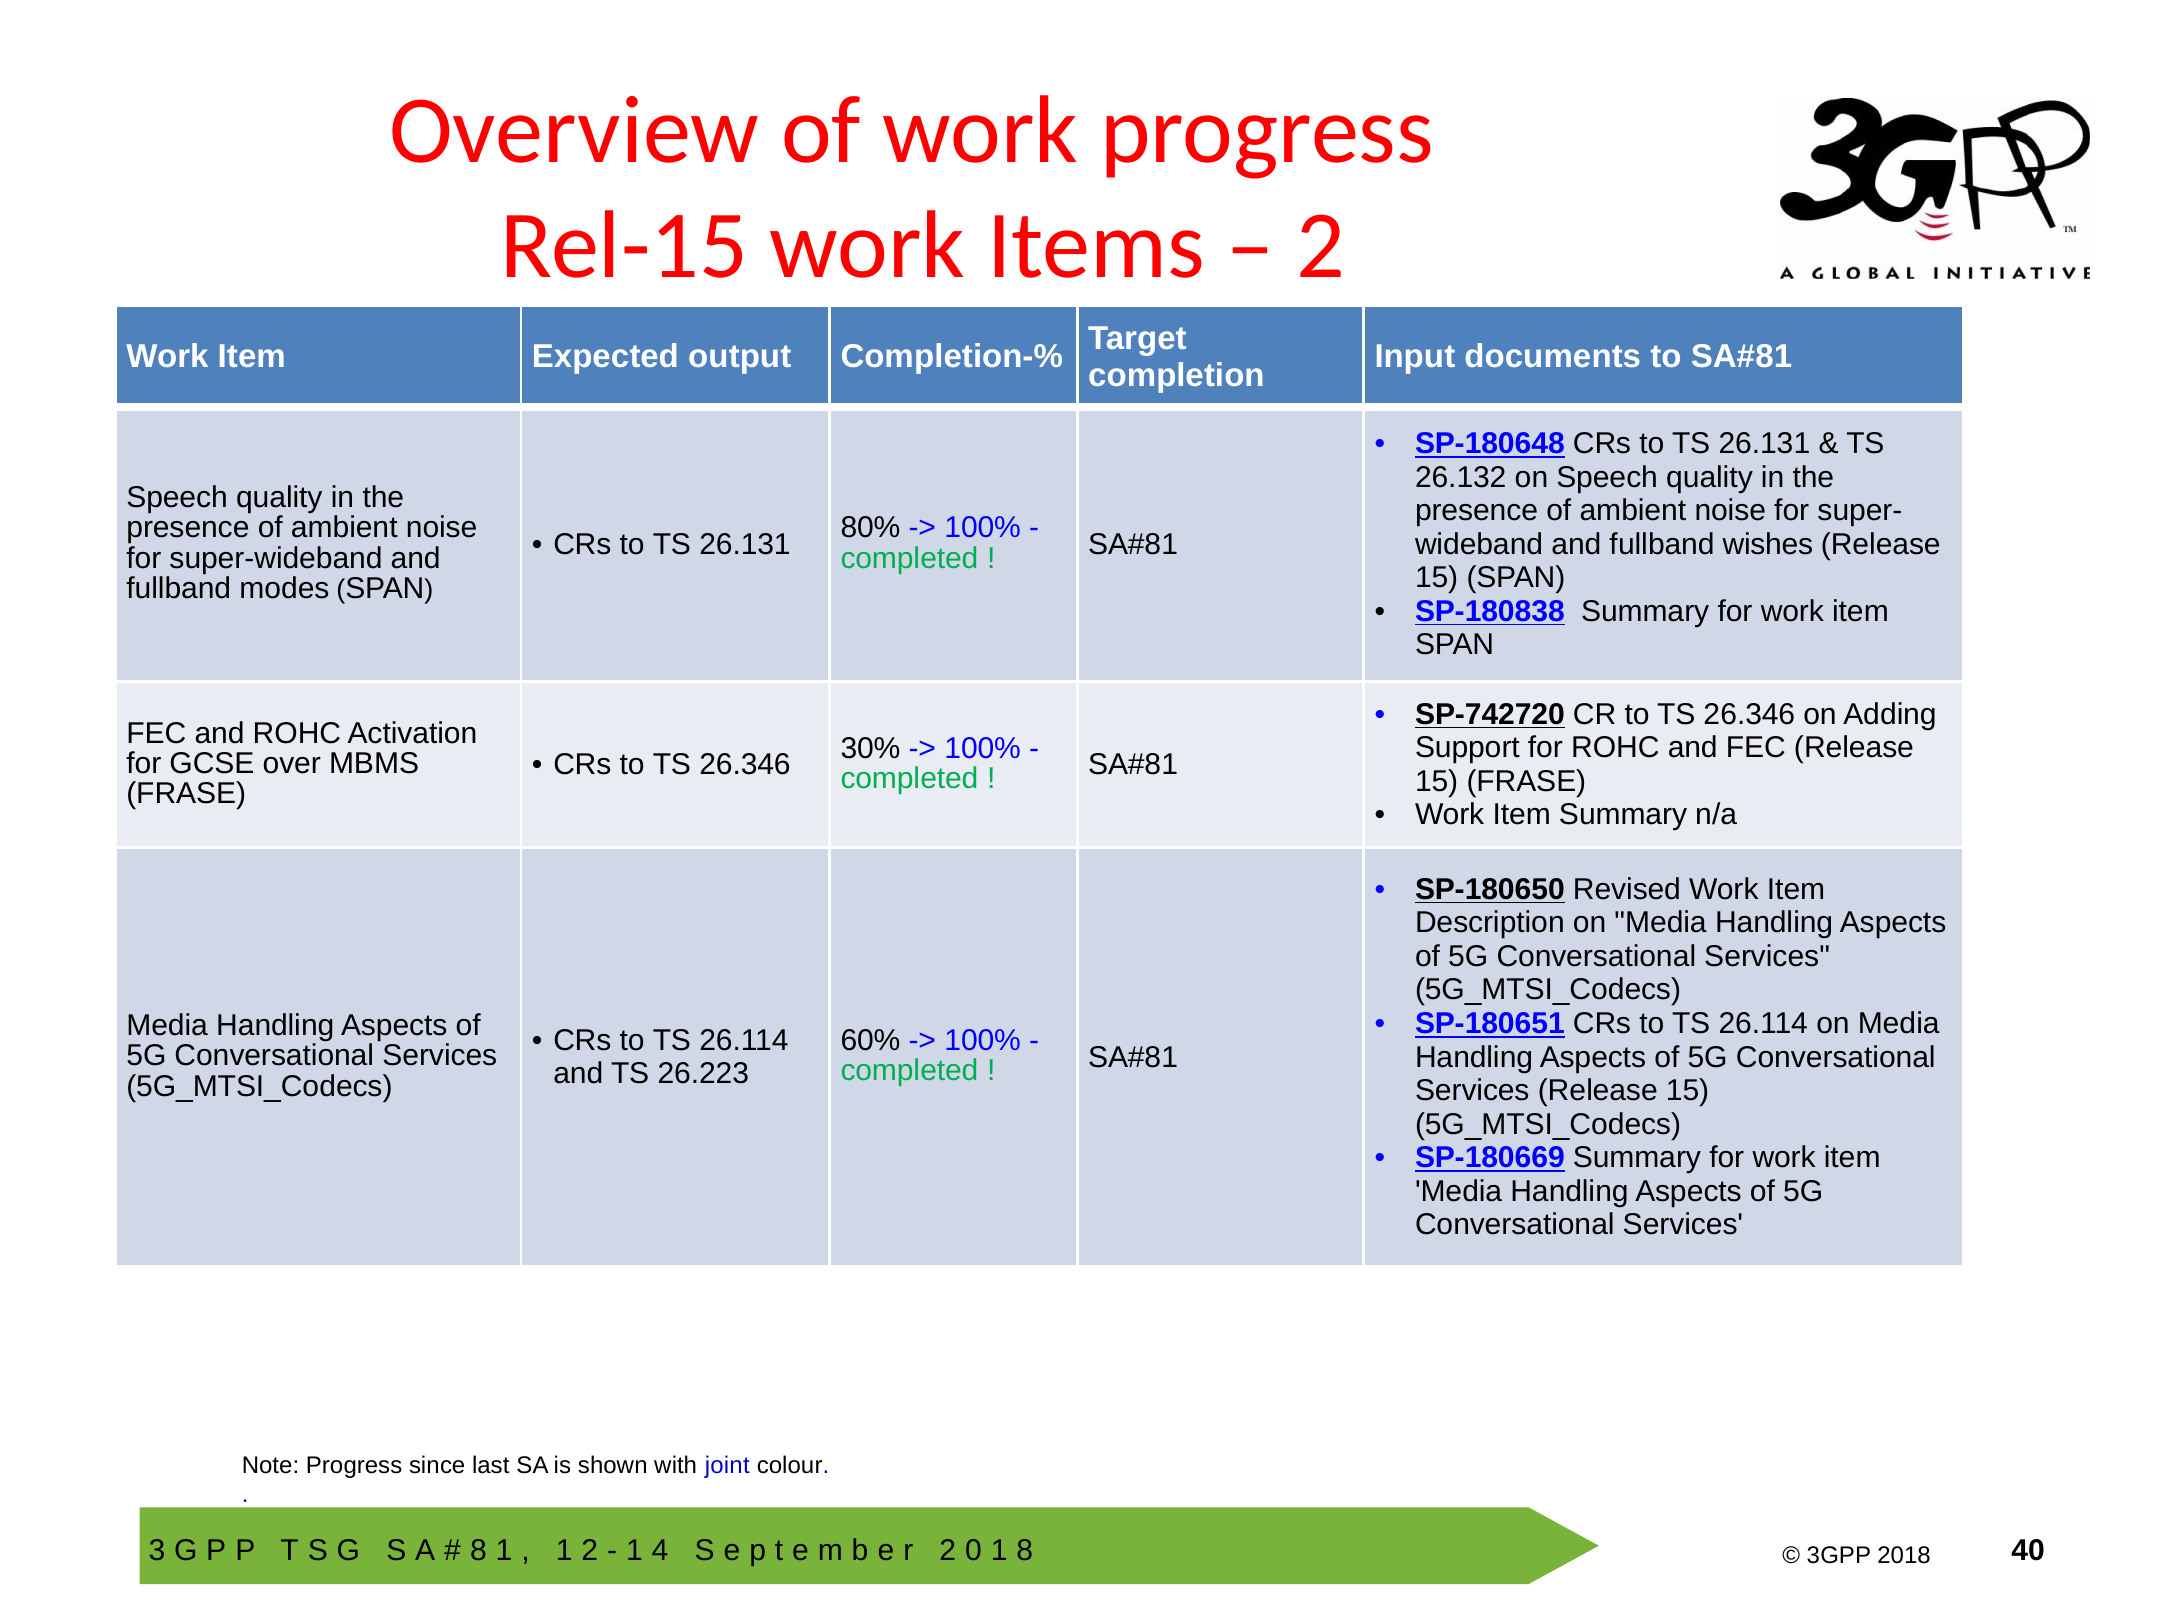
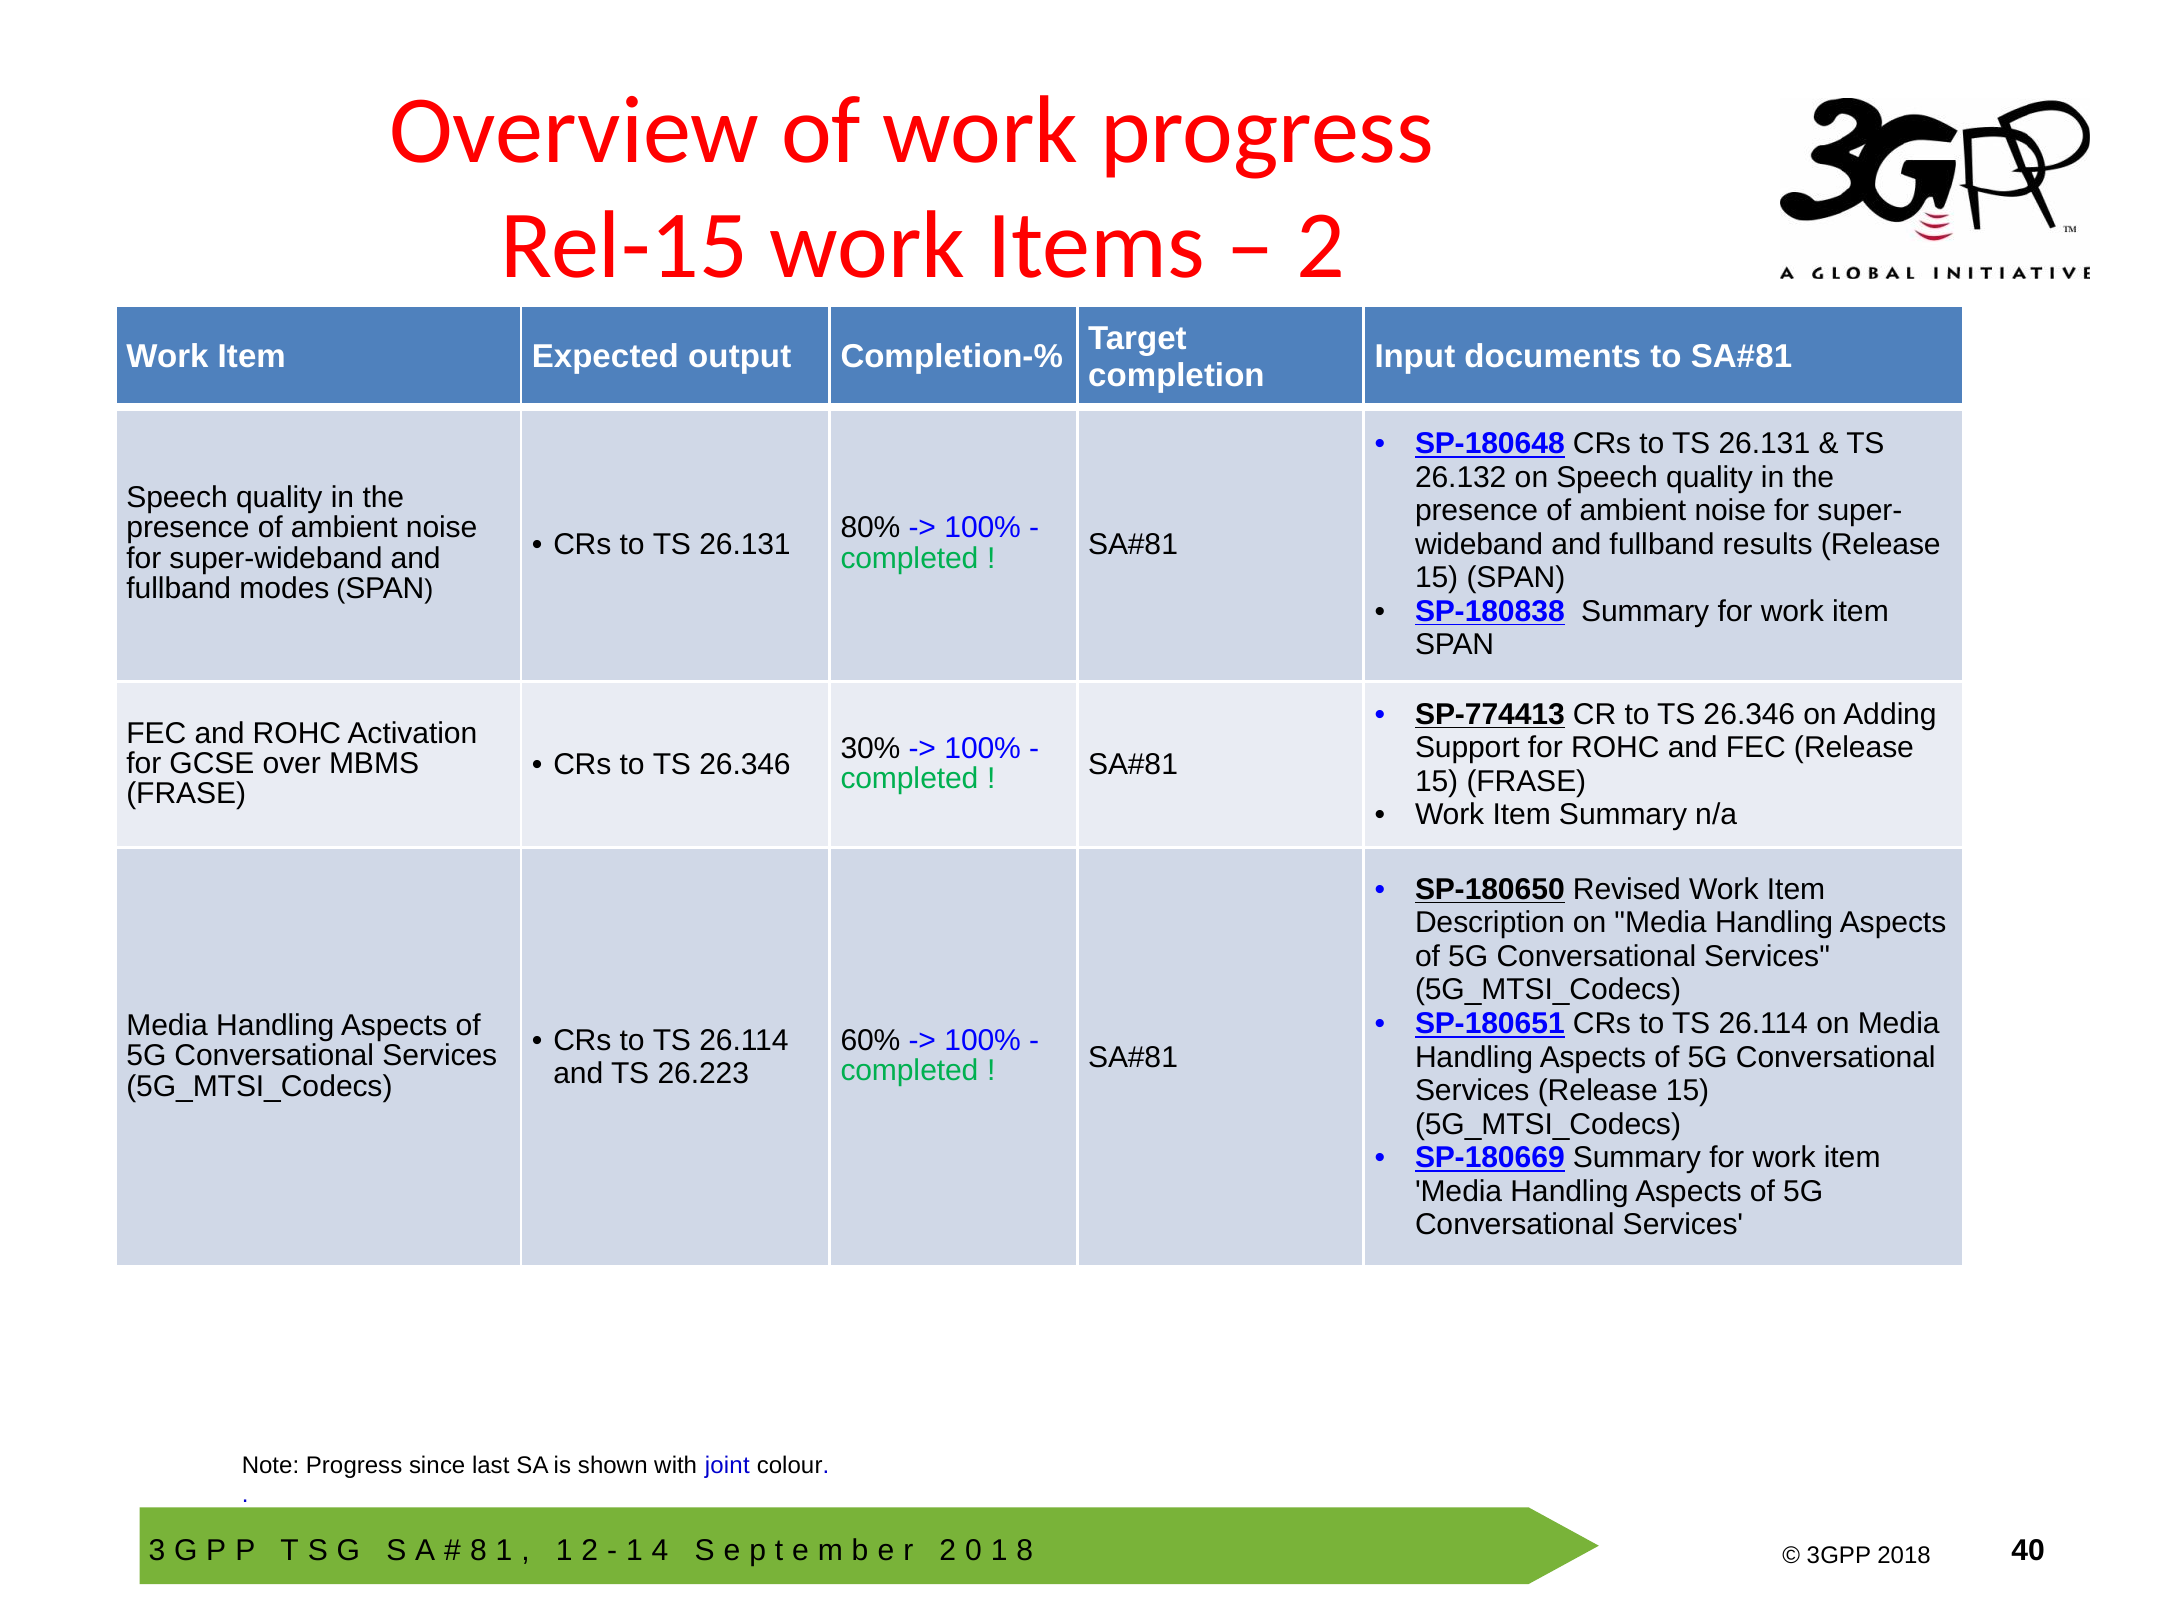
wishes: wishes -> results (1768, 544)
SP-742720: SP-742720 -> SP-774413 (1490, 714)
